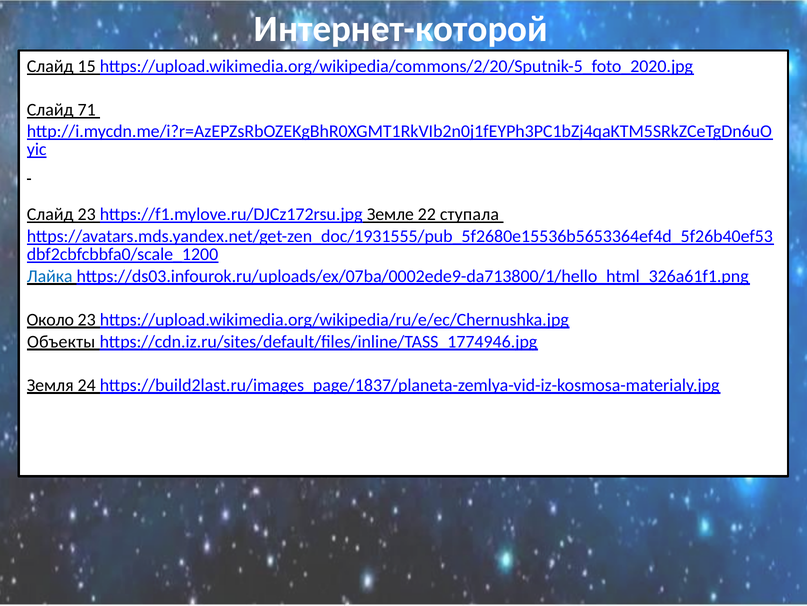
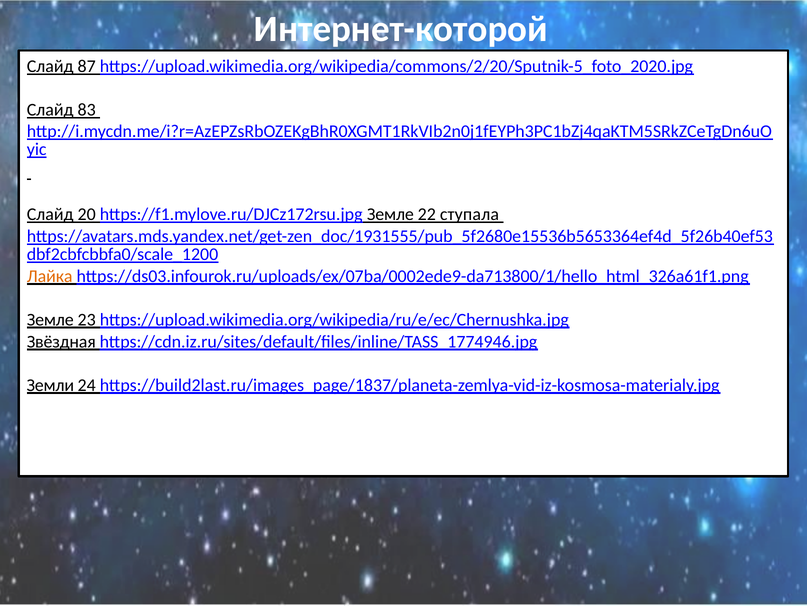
15: 15 -> 87 (87, 66)
71: 71 -> 83 (87, 110)
Слайд 23: 23 -> 20 (87, 214)
Лайка colour: blue -> orange (50, 276)
Около: Около -> Земле (50, 319)
Объекты: Объекты -> Звёздная (61, 341)
Земля: Земля -> Земли (50, 385)
